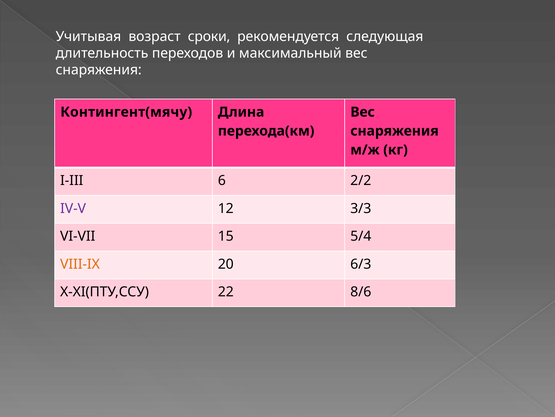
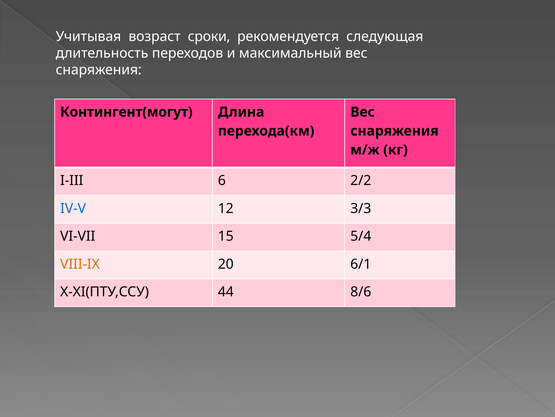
Контингент(мячу: Контингент(мячу -> Контингент(могут (126, 112)
IV-V colour: purple -> blue (73, 208)
6/3: 6/3 -> 6/1 (361, 264)
22: 22 -> 44 (226, 291)
